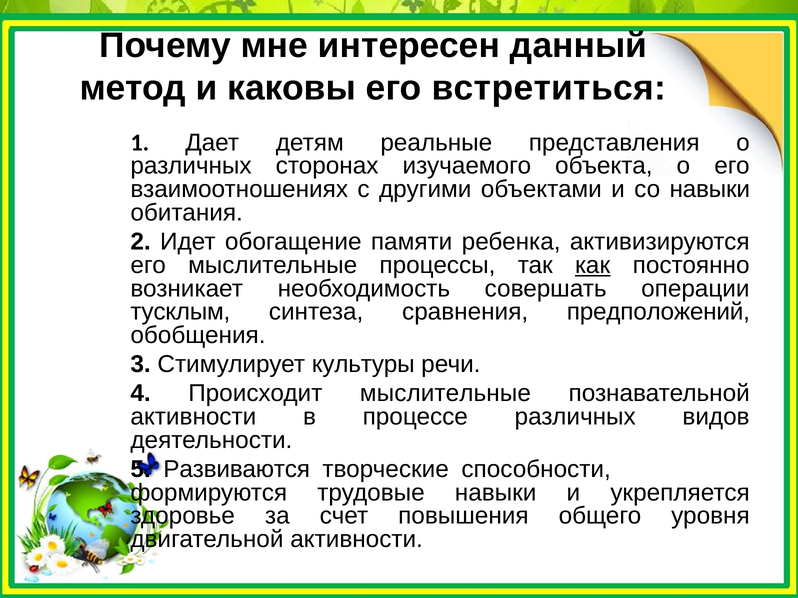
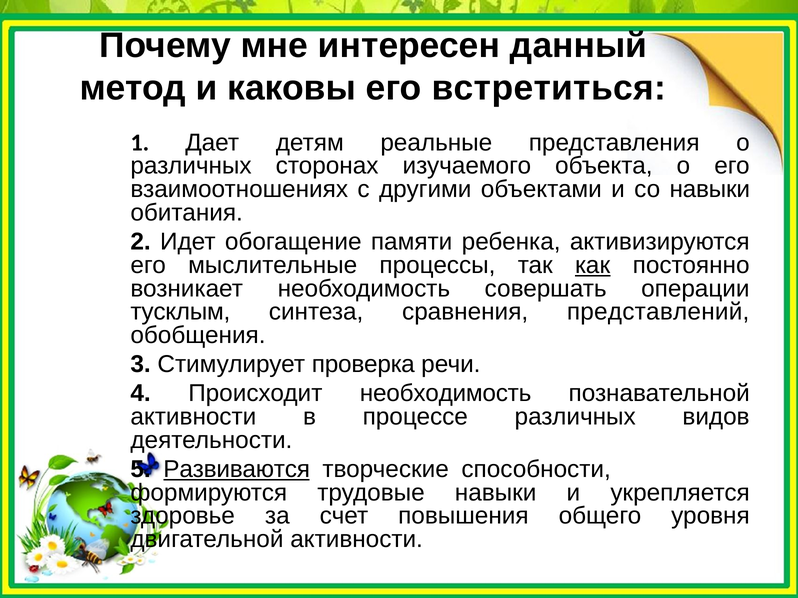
предположений: предположений -> представлений (658, 312)
культуры: культуры -> проверка (363, 365)
Происходит мыслительные: мыслительные -> необходимость (446, 394)
Развиваются underline: none -> present (237, 470)
